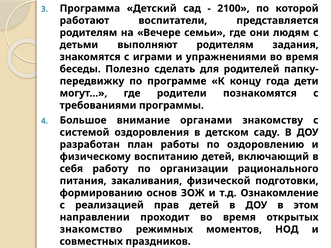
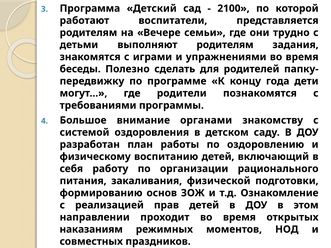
людям: людям -> трудно (291, 33)
знакомство: знакомство -> наказаниям (91, 230)
